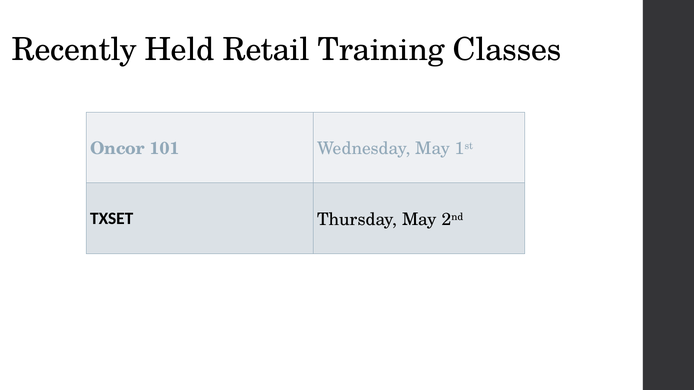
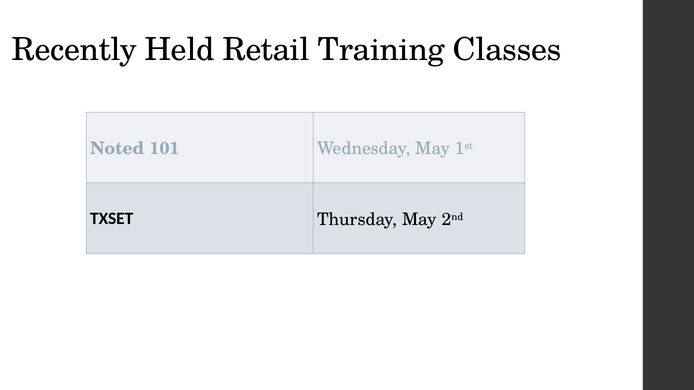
Oncor: Oncor -> Noted (117, 149)
